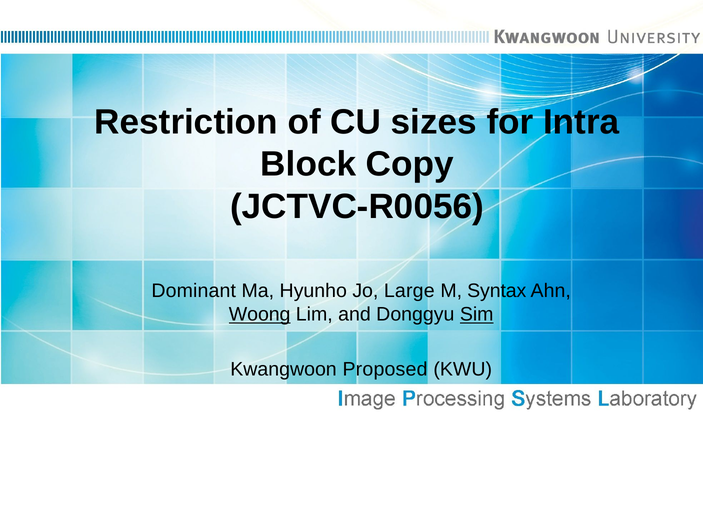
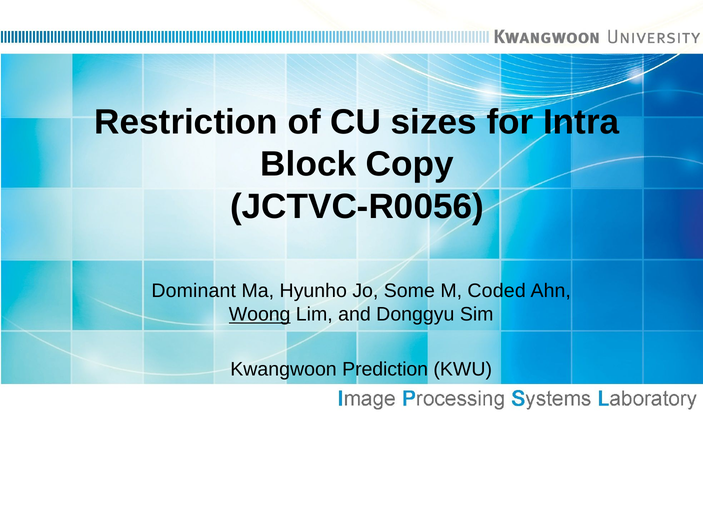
Large: Large -> Some (409, 291)
Syntax: Syntax -> Coded (497, 291)
Sim underline: present -> none (477, 315)
Proposed: Proposed -> Prediction (385, 369)
